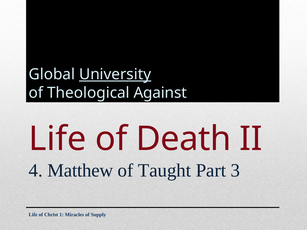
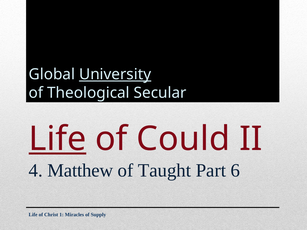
Against: Against -> Secular (160, 93)
Life underline: none -> present (57, 139)
Death: Death -> Could (183, 139)
3: 3 -> 6 (235, 171)
